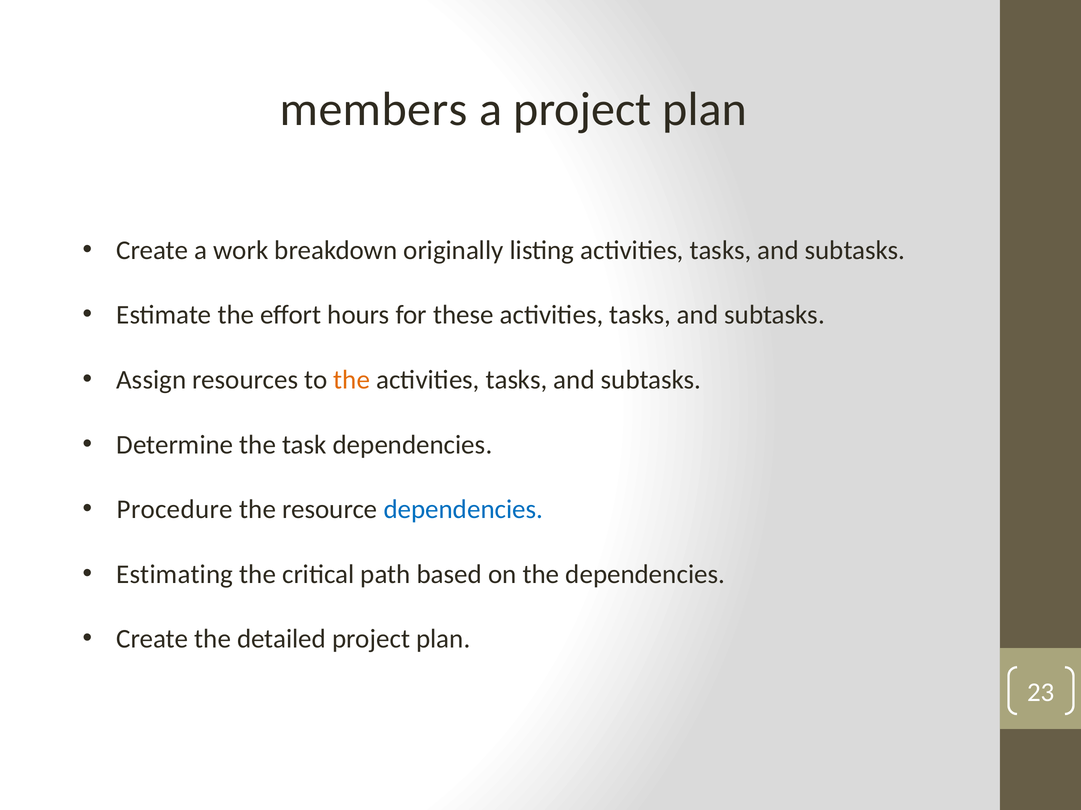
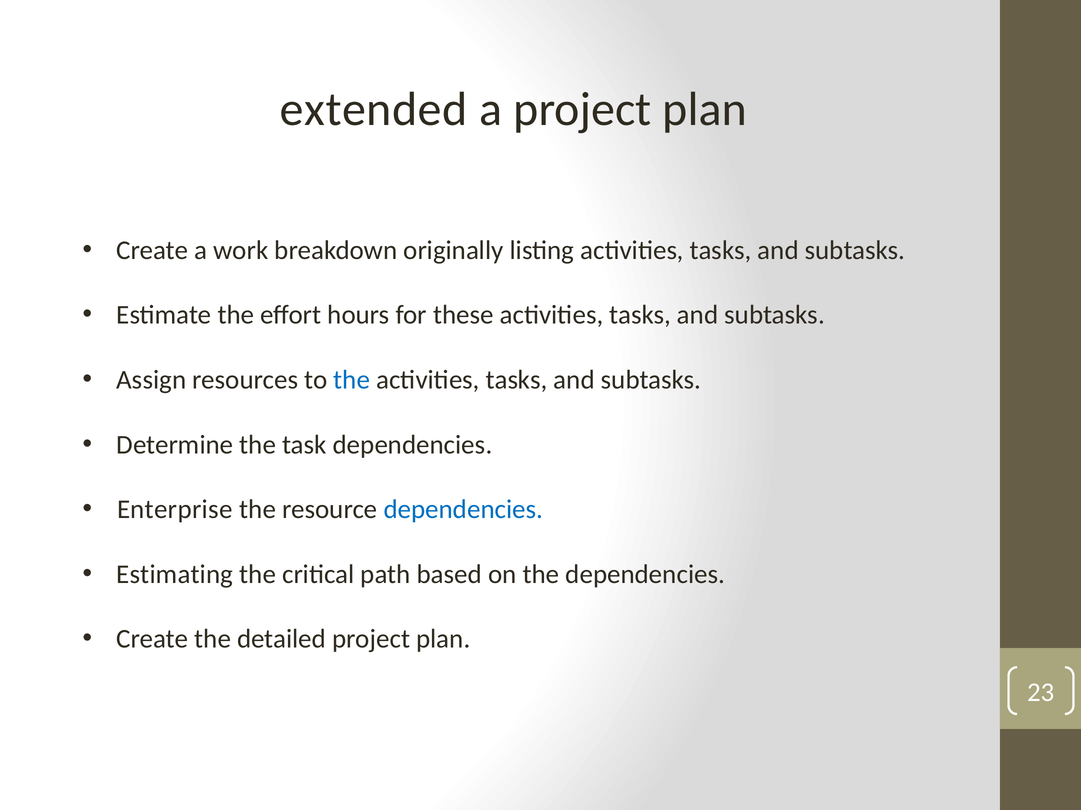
members: members -> extended (374, 110)
the colour: orange -> blue (352, 380)
Procedure: Procedure -> Enterprise (175, 510)
